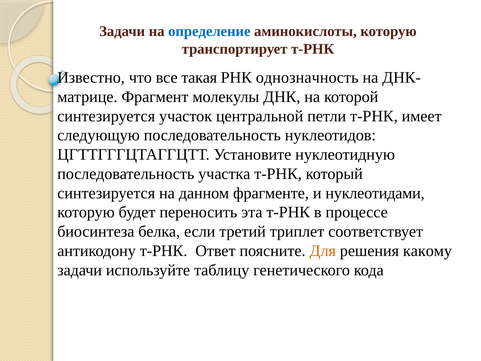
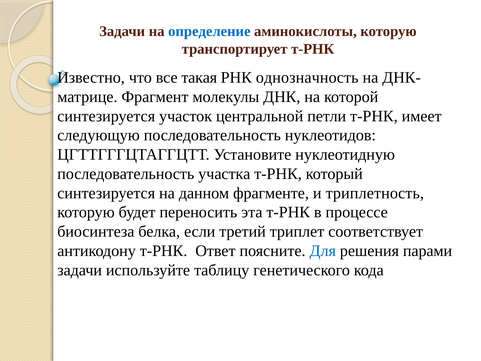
нуклеотидами: нуклеотидами -> триплетность (375, 193)
Для colour: orange -> blue (323, 251)
какому: какому -> парами (428, 251)
